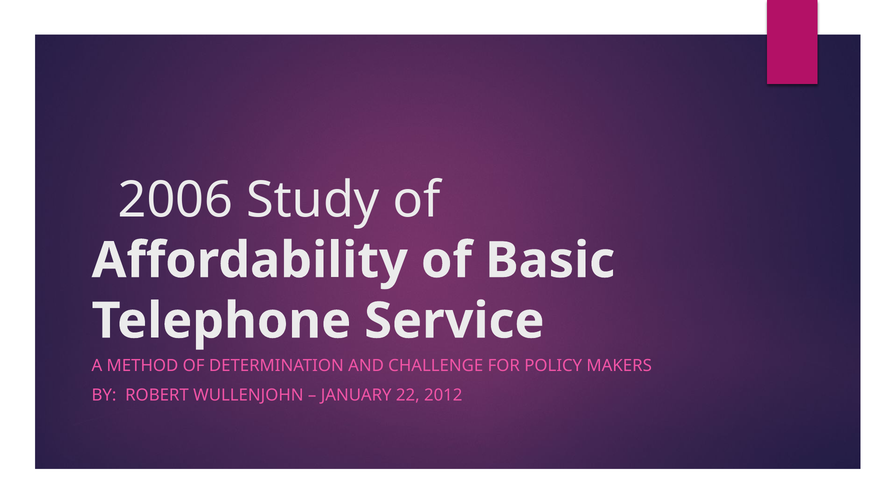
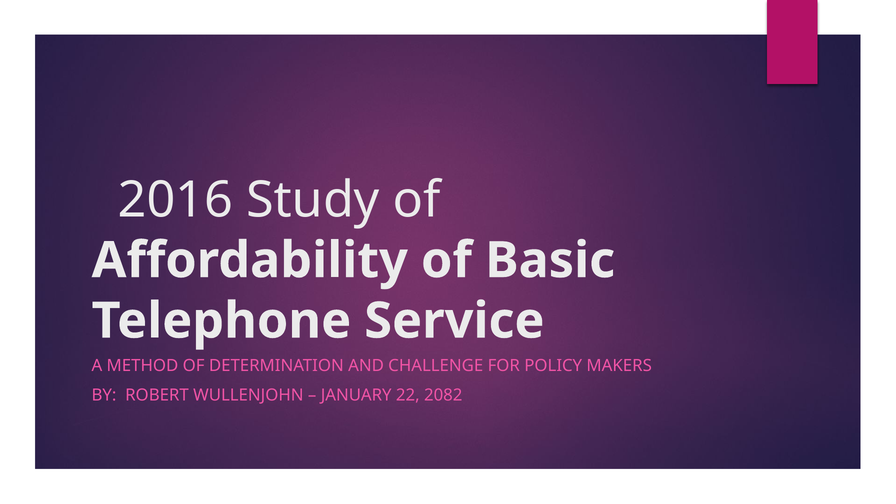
2006: 2006 -> 2016 (175, 200)
2012: 2012 -> 2082 (443, 395)
